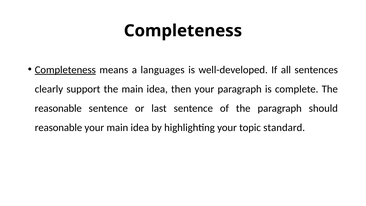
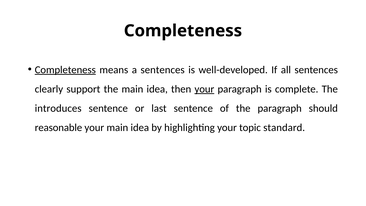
a languages: languages -> sentences (163, 70)
your underline: none -> present (204, 89)
reasonable: reasonable -> introduces (58, 108)
